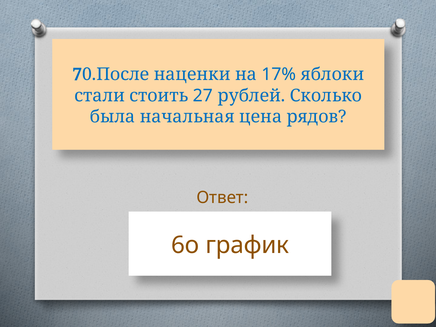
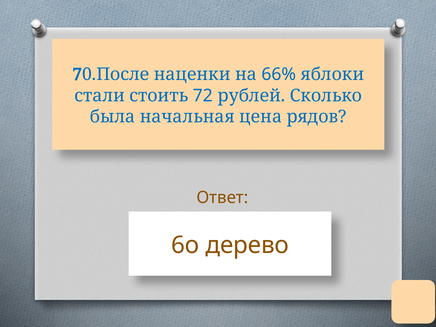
17%: 17% -> 66% (279, 75)
27: 27 -> 72 (203, 96)
график: график -> дерево (247, 245)
